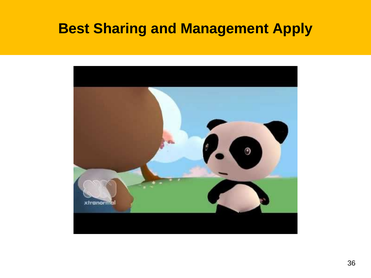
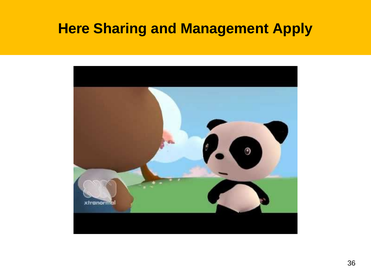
Best: Best -> Here (74, 29)
